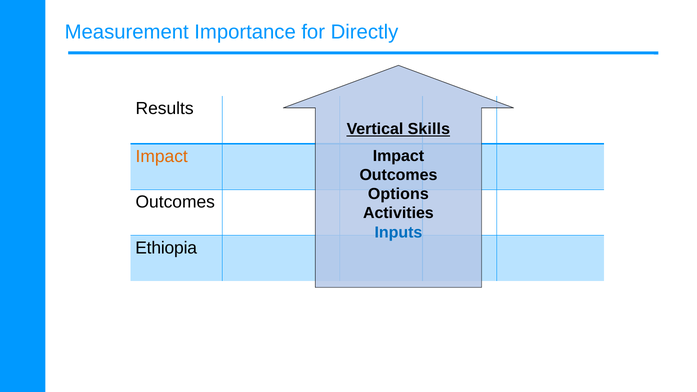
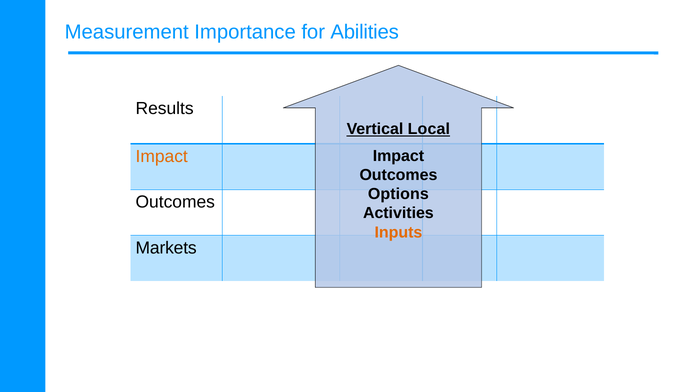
Directly: Directly -> Abilities (365, 32)
Skills: Skills -> Local (429, 129)
Inputs colour: blue -> orange (398, 232)
Ethiopia: Ethiopia -> Markets (166, 248)
